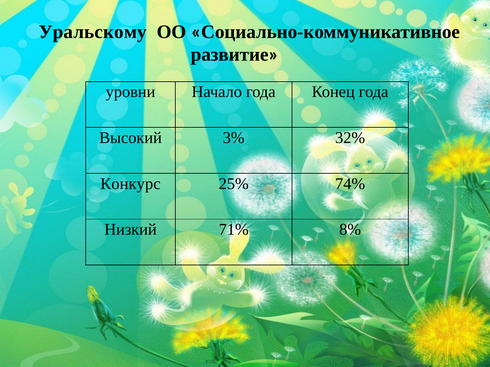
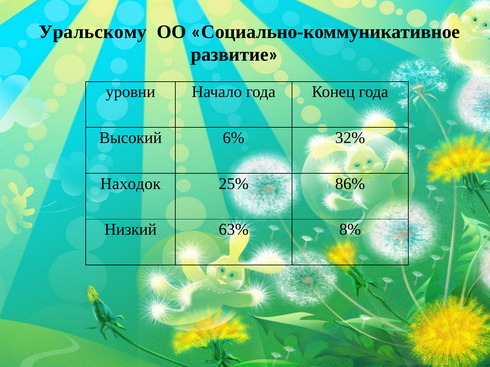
3%: 3% -> 6% (234, 138)
Конкурс: Конкурс -> Находок (130, 184)
74%: 74% -> 86% (350, 184)
71%: 71% -> 63% (234, 230)
